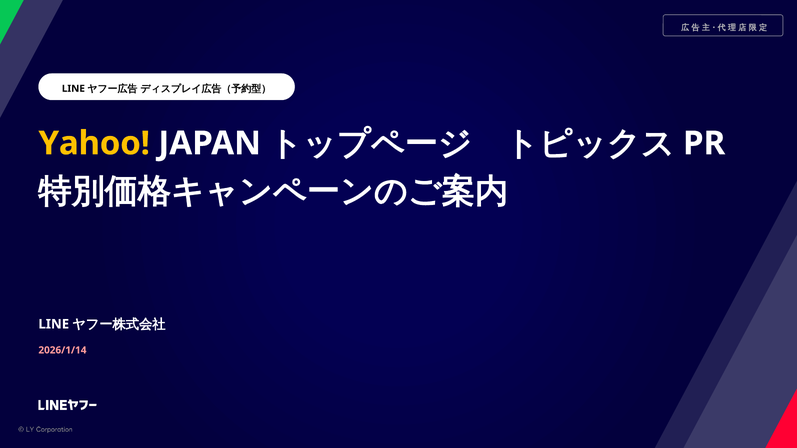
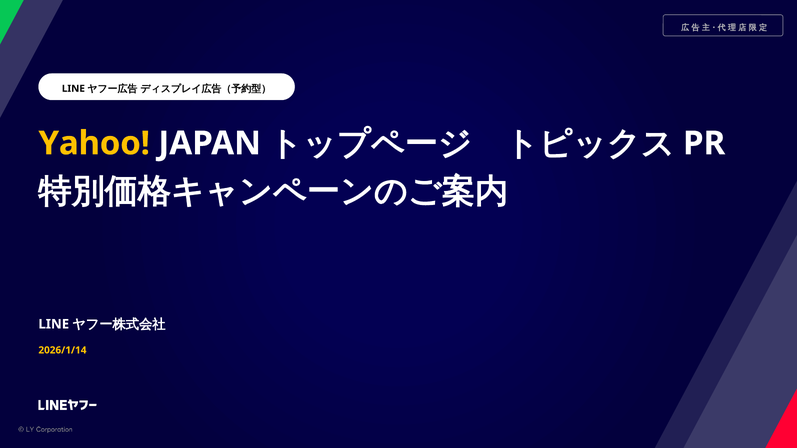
2026/1/14 colour: pink -> yellow (62, 350)
